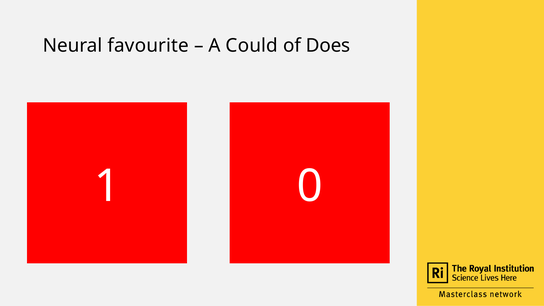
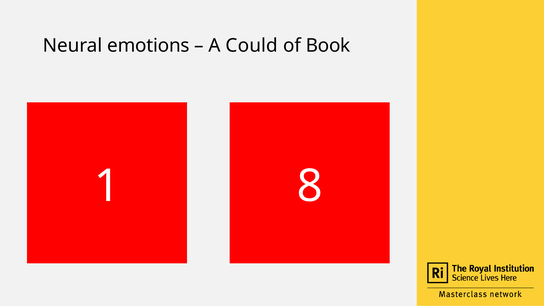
favourite: favourite -> emotions (148, 46)
Does: Does -> Book (328, 46)
0: 0 -> 8 (310, 186)
